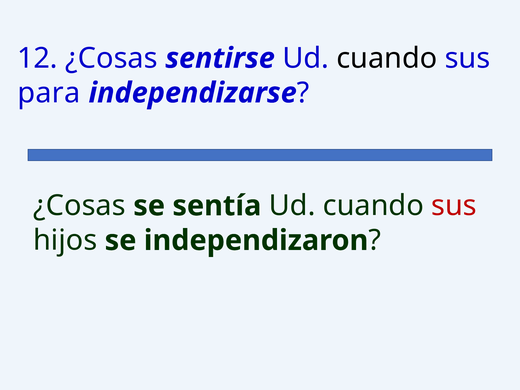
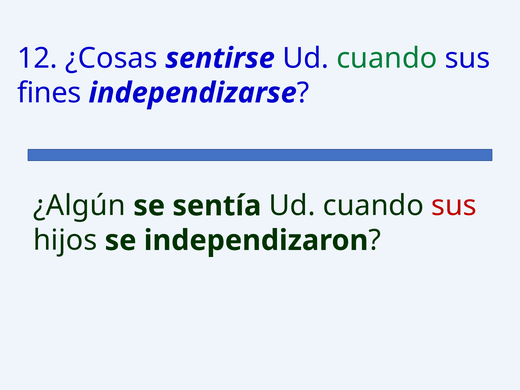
cuando colour: black -> green (387, 58)
para: para -> fines (49, 93)
¿Cosas: ¿Cosas -> ¿Algún (79, 206)
